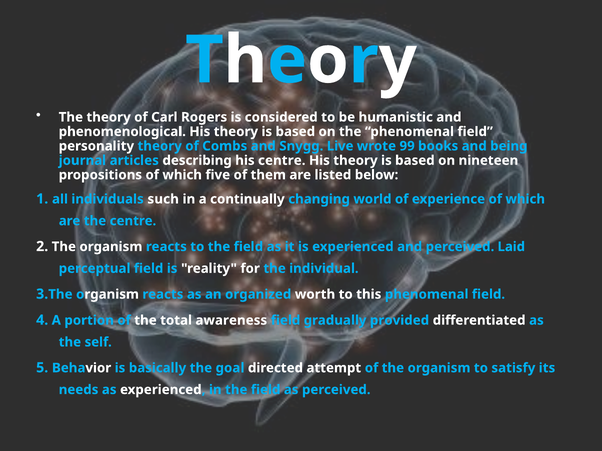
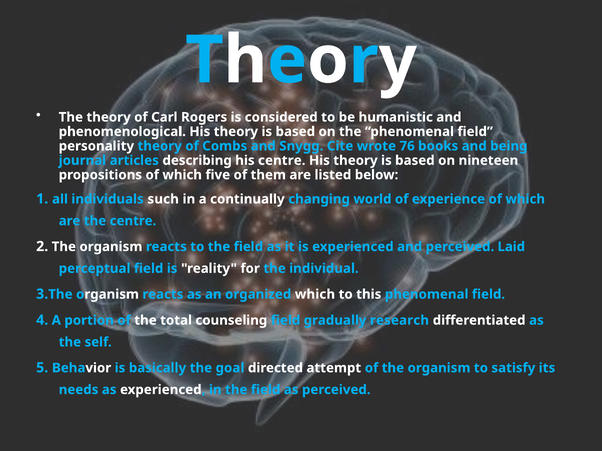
Live: Live -> Cite (340, 146)
99: 99 -> 76 (407, 146)
organized worth: worth -> which (315, 295)
awareness: awareness -> counseling (231, 321)
provided: provided -> research (399, 321)
